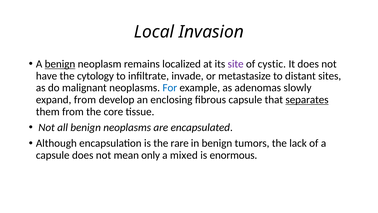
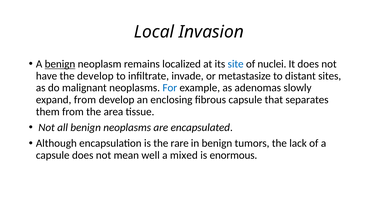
site colour: purple -> blue (236, 64)
cystic: cystic -> nuclei (272, 64)
the cytology: cytology -> develop (95, 76)
separates underline: present -> none (307, 100)
core: core -> area (113, 111)
only: only -> well (151, 155)
